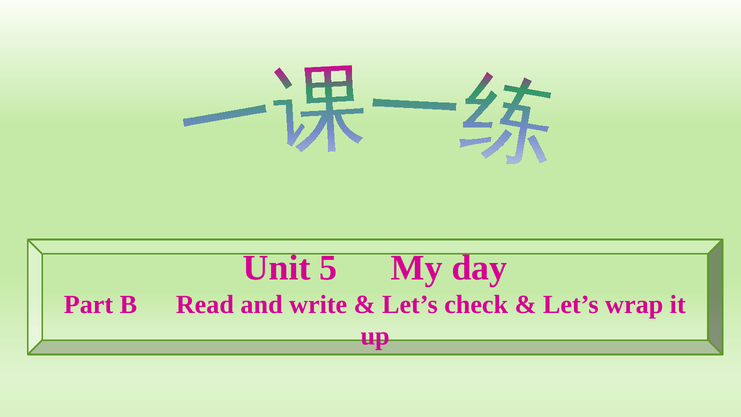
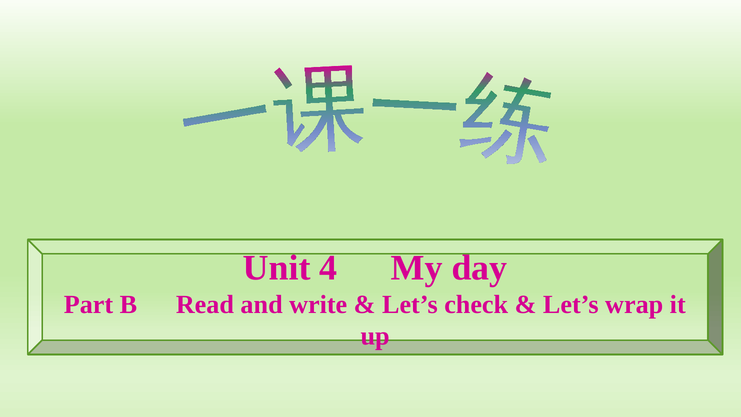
5: 5 -> 4 (328, 268)
